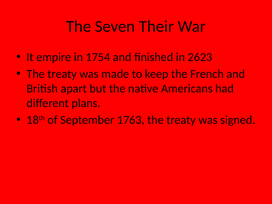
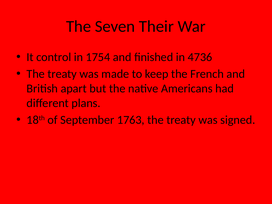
empire: empire -> control (54, 57)
2623: 2623 -> 4736 (200, 57)
